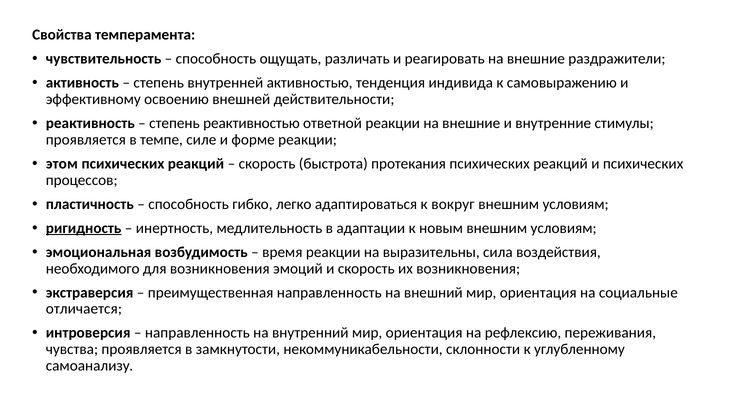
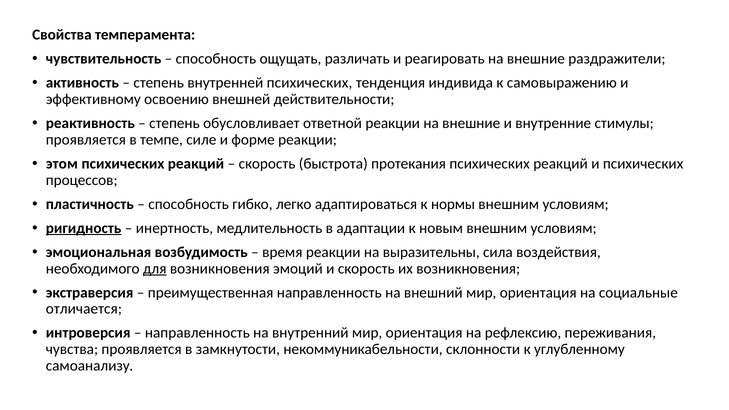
внутренней активностью: активностью -> психических (310, 83)
реактивностью: реактивностью -> обусловливает (251, 123)
вокруг: вокруг -> нормы (453, 204)
для underline: none -> present (155, 269)
